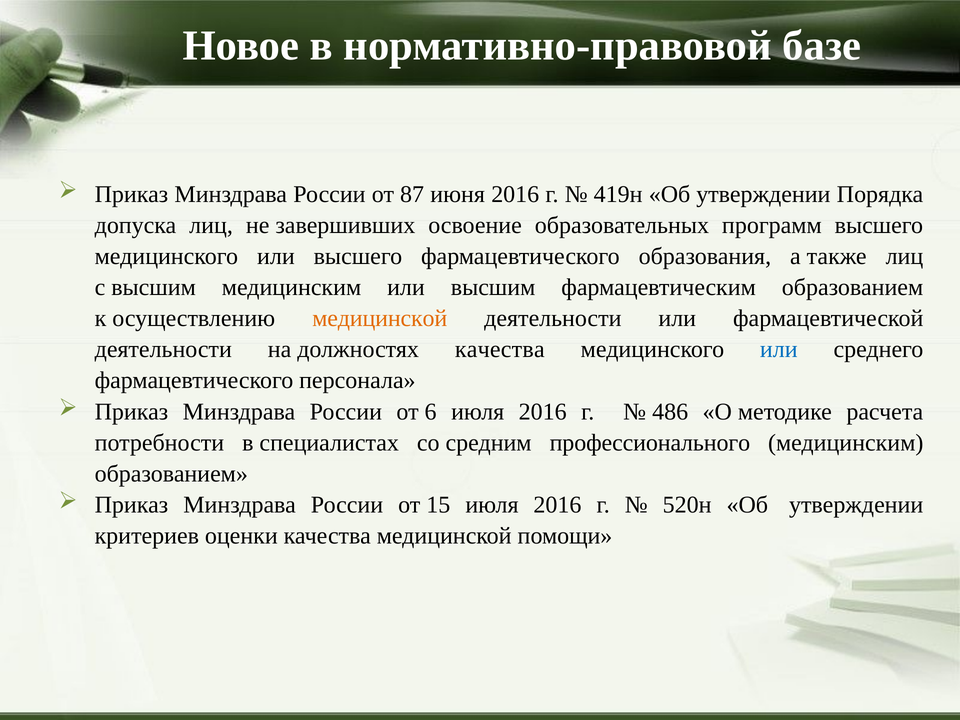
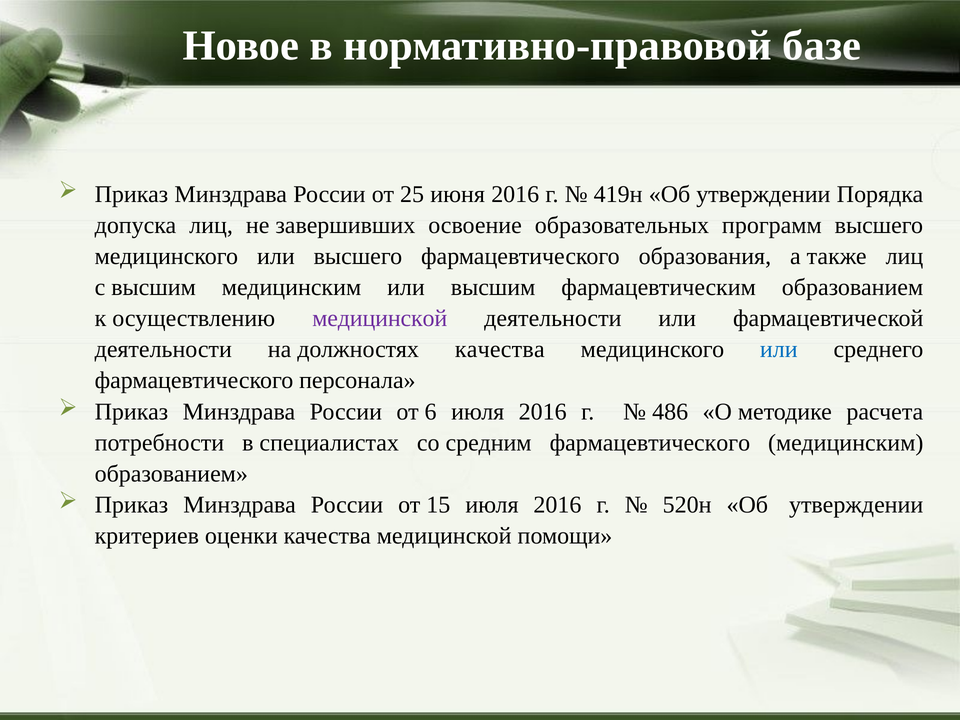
87: 87 -> 25 (412, 194)
медицинской colour: orange -> purple (380, 318)
средним профессионального: профессионального -> фармацевтического (650, 443)
